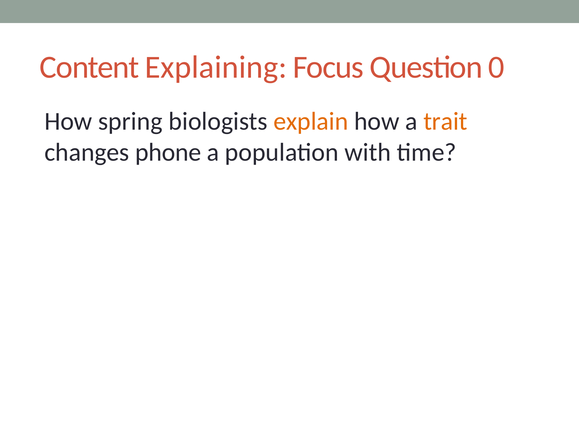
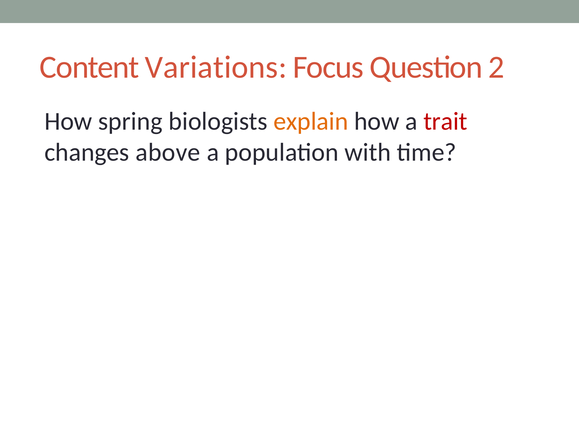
Explaining: Explaining -> Variations (216, 67)
0: 0 -> 2 (496, 67)
trait colour: orange -> red (445, 121)
phone: phone -> above (168, 152)
